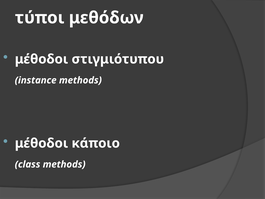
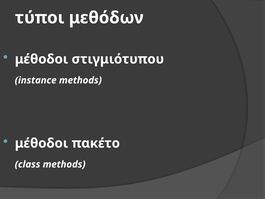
κάποιο: κάποιο -> πακέτο (96, 143)
